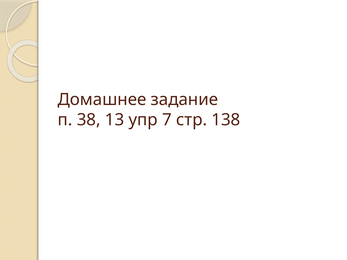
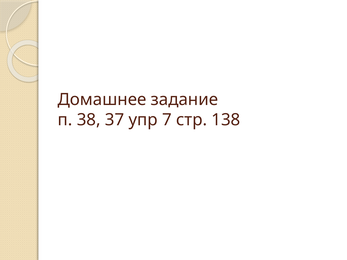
13: 13 -> 37 (115, 120)
